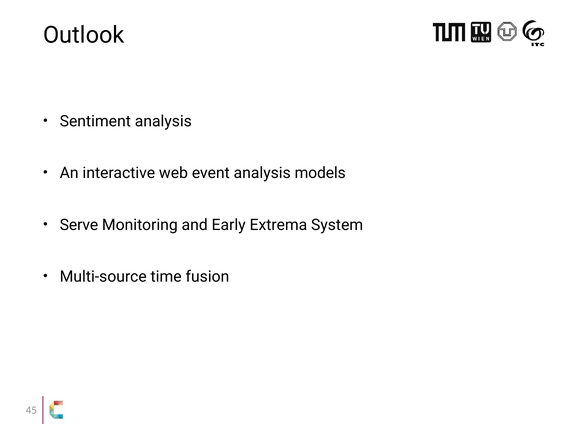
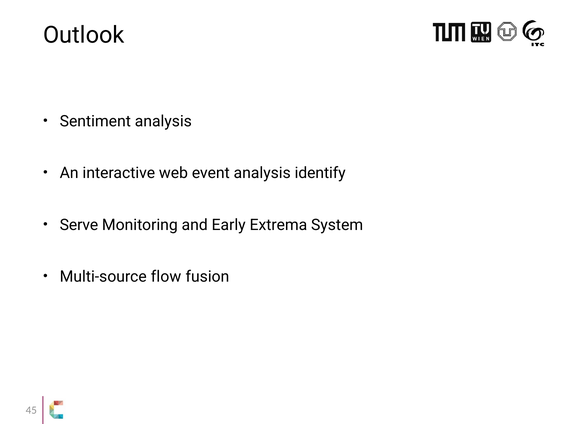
models: models -> identify (320, 173)
time: time -> flow (166, 277)
